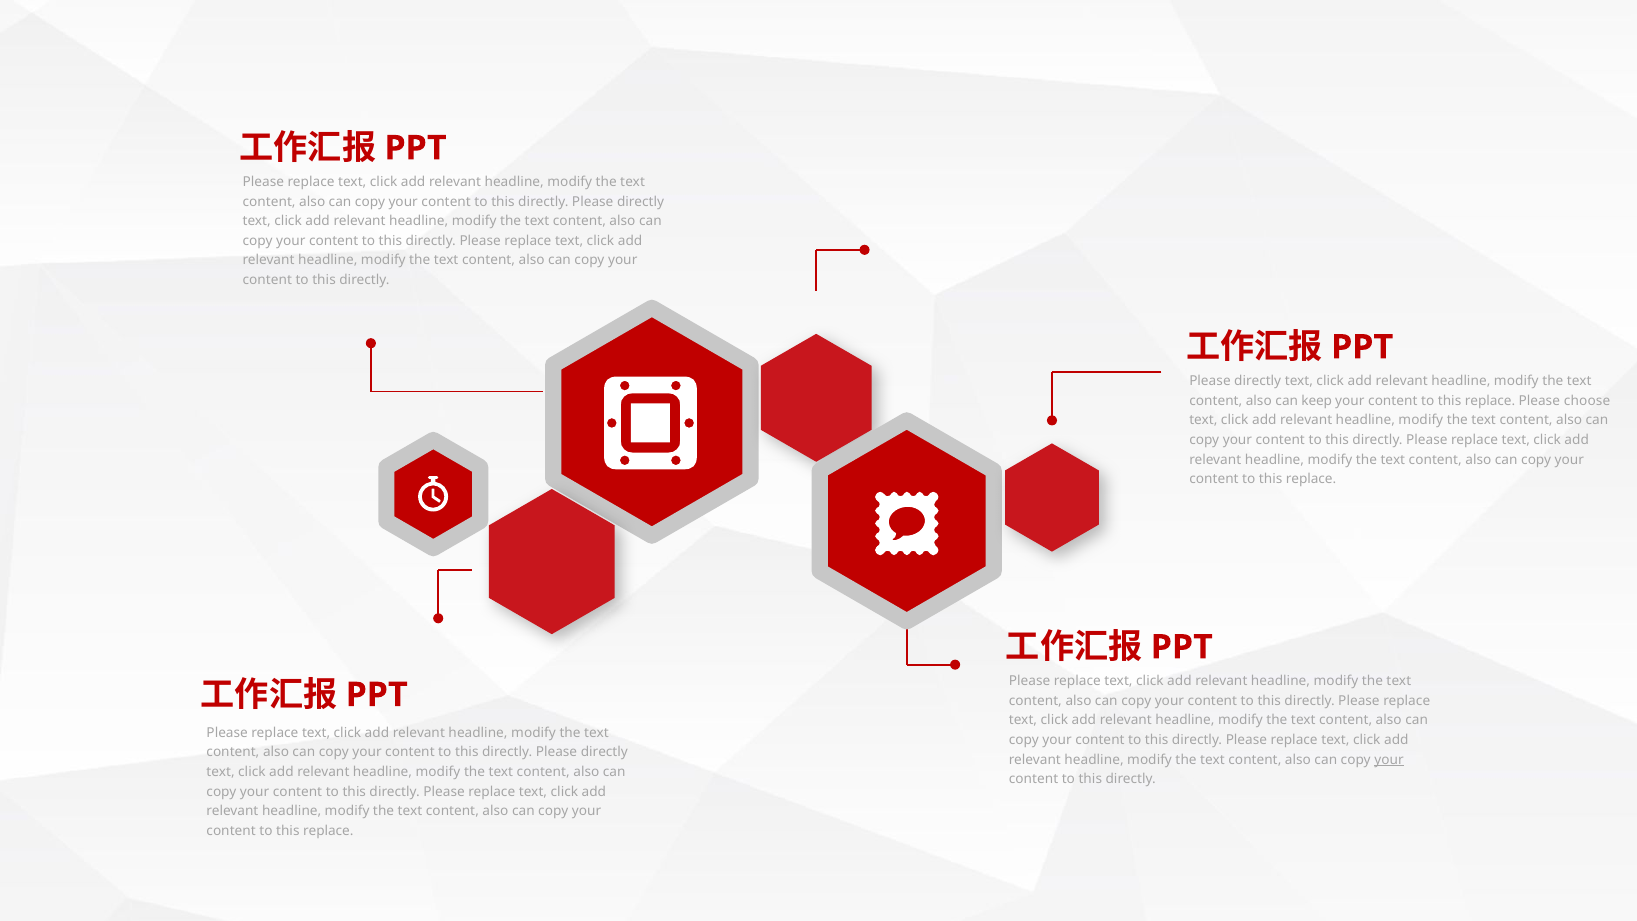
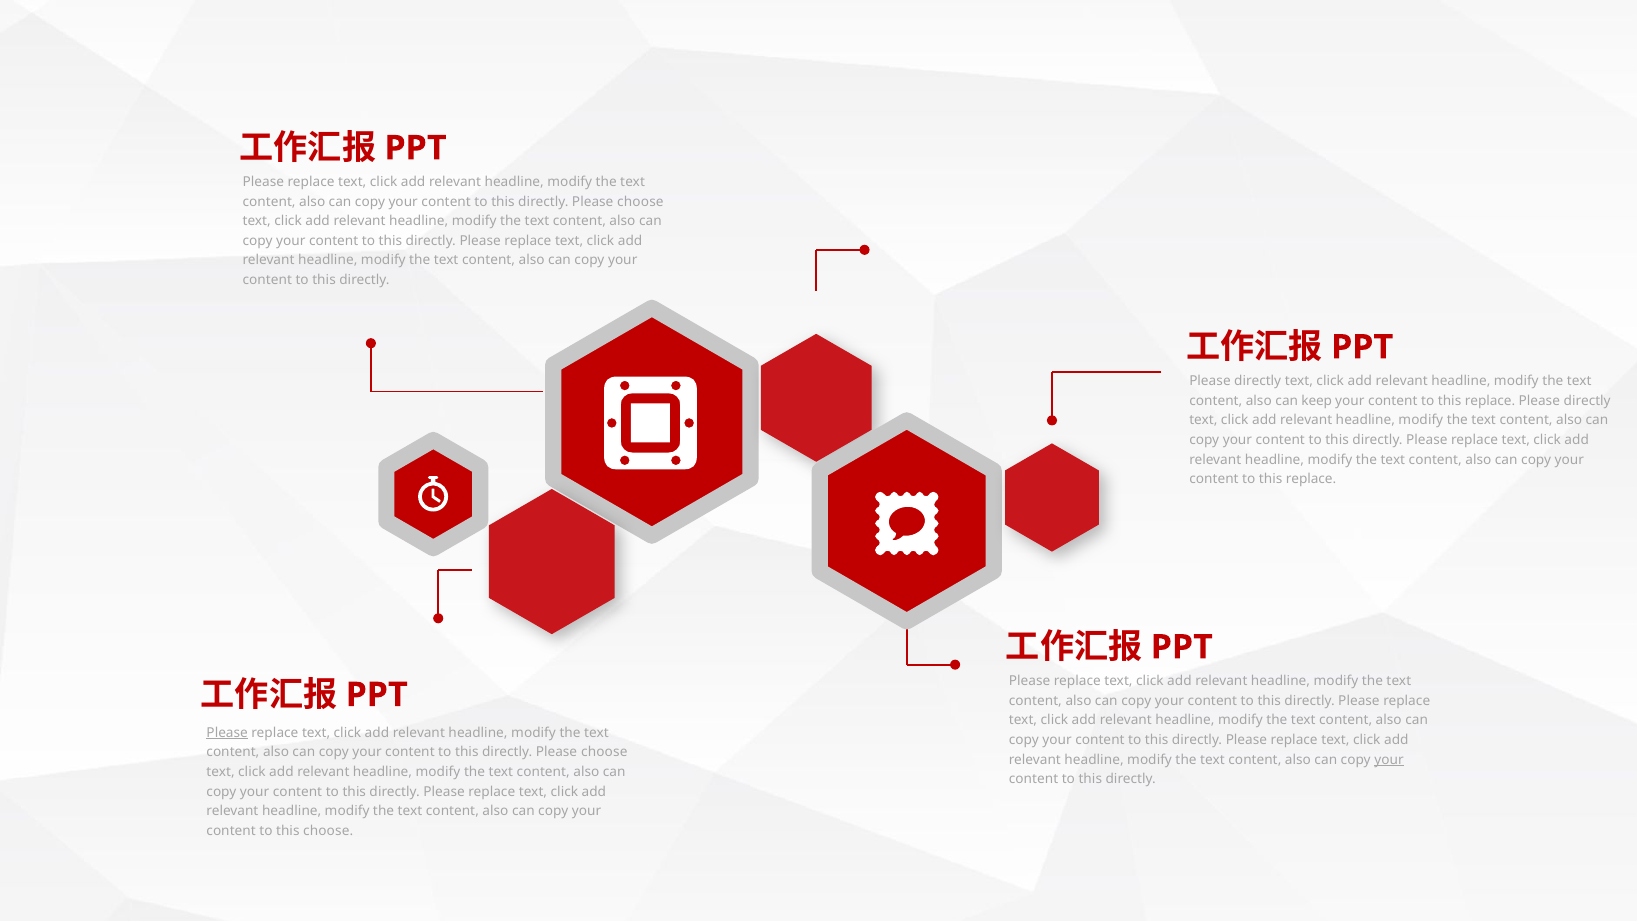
directly: directly -> choose (640, 202)
choose: choose -> directly (1587, 401)
Please underline: none -> present (227, 733)
directly: directly -> choose (604, 752)
replace: replace -> choose (328, 831)
